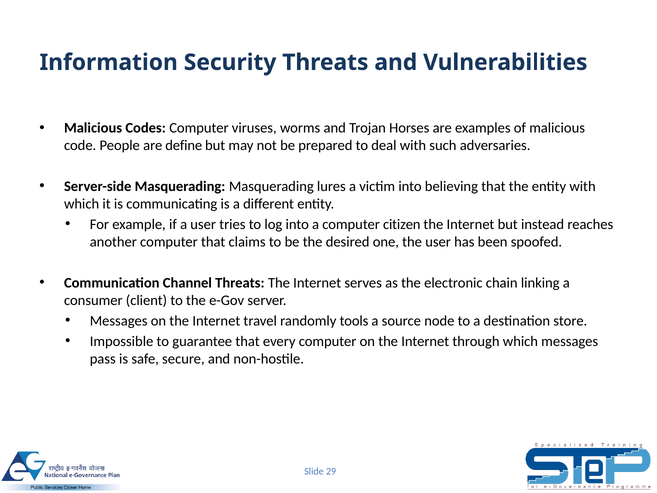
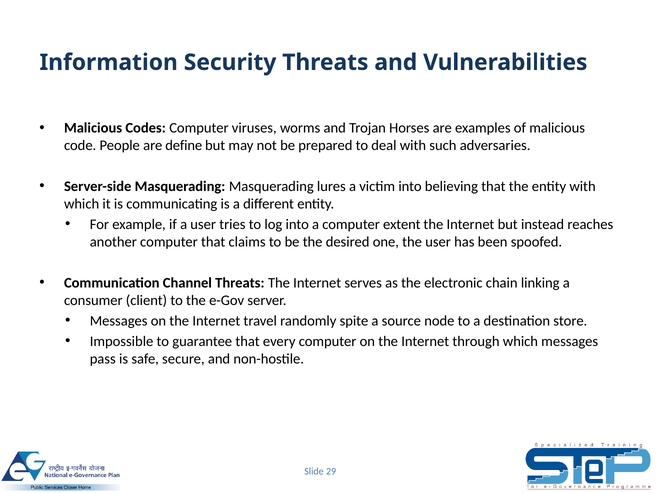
citizen: citizen -> extent (402, 224)
tools: tools -> spite (354, 321)
